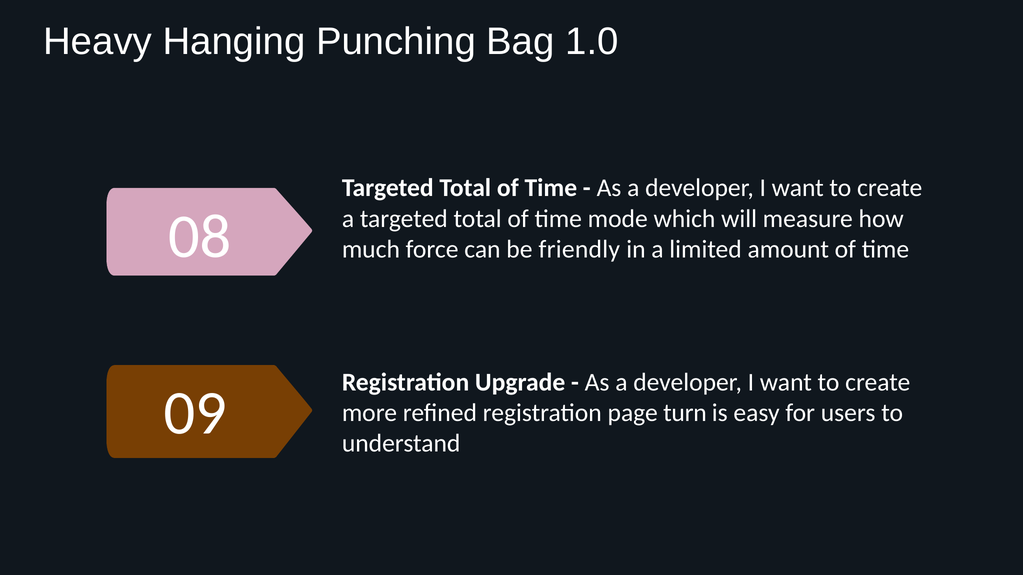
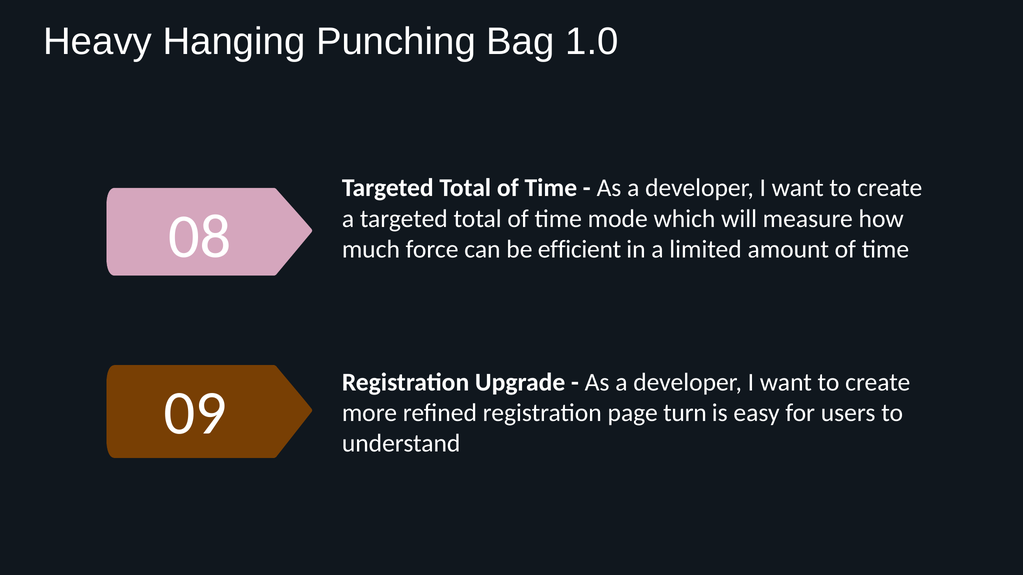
friendly: friendly -> efficient (580, 250)
